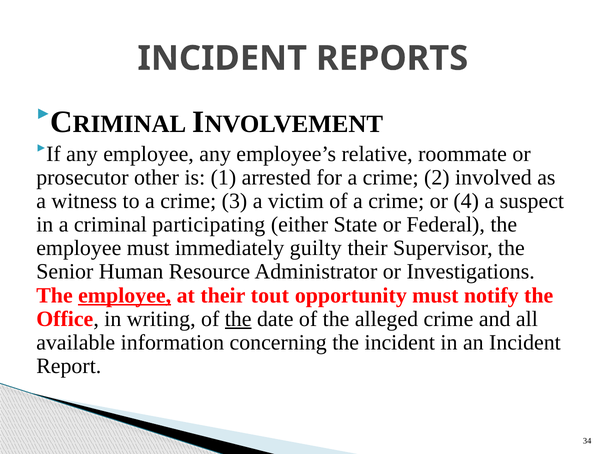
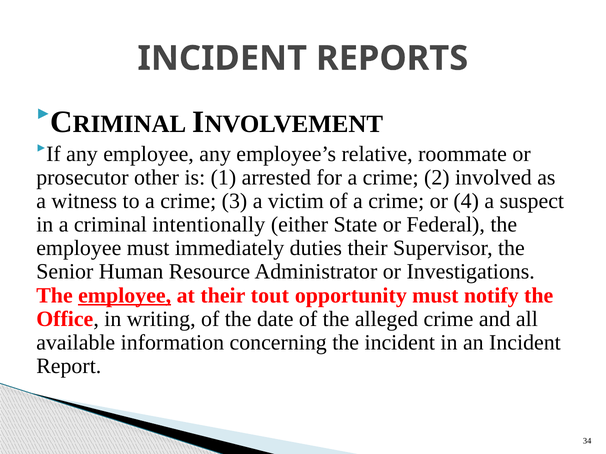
participating: participating -> intentionally (209, 225)
guilty: guilty -> duties (316, 248)
the underline: present -> none (238, 319)
